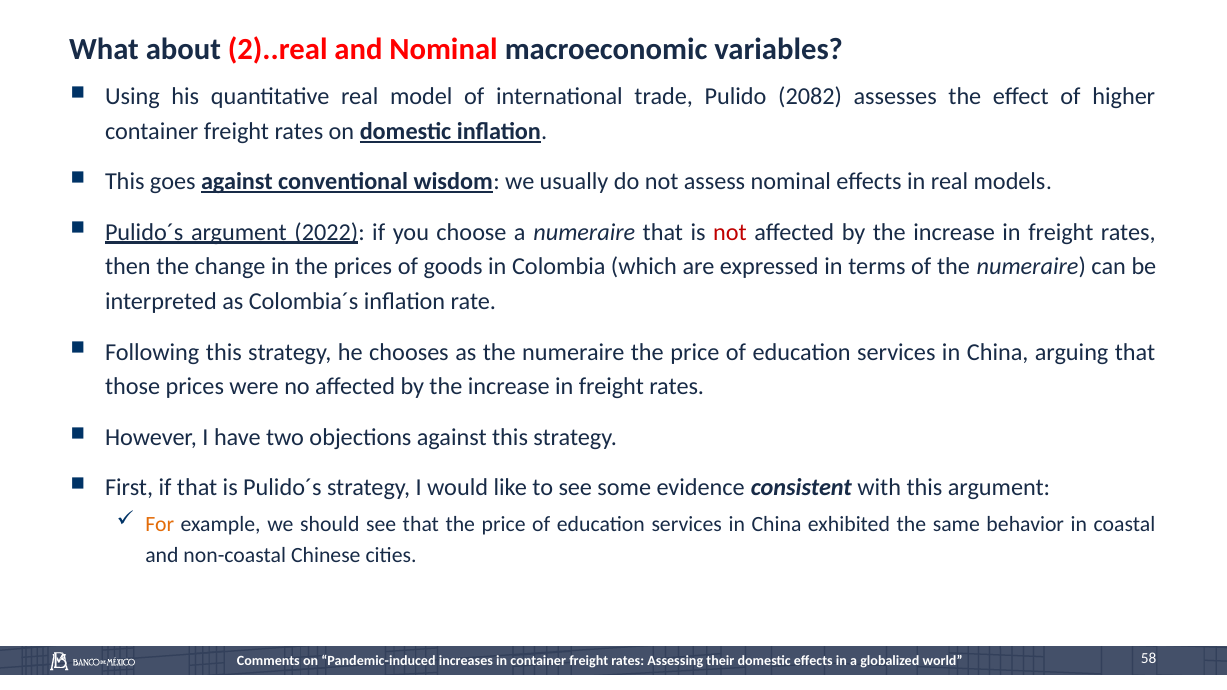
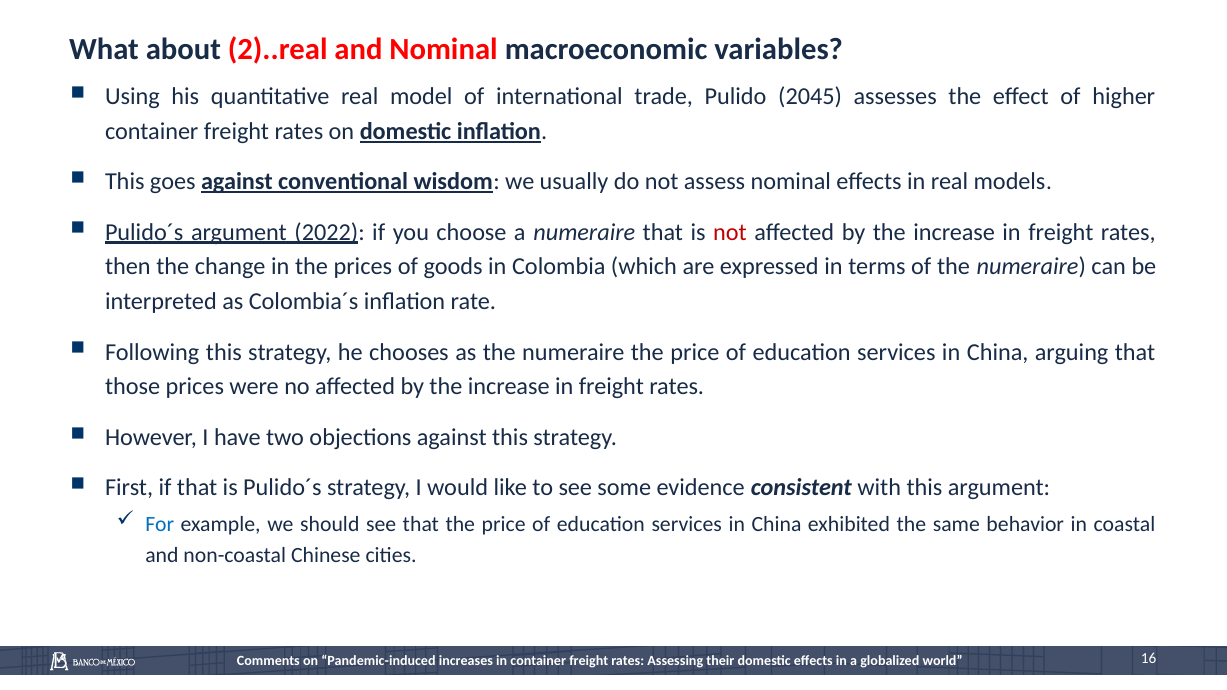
2082: 2082 -> 2045 (810, 97)
For colour: orange -> blue (160, 524)
58: 58 -> 16 (1149, 659)
